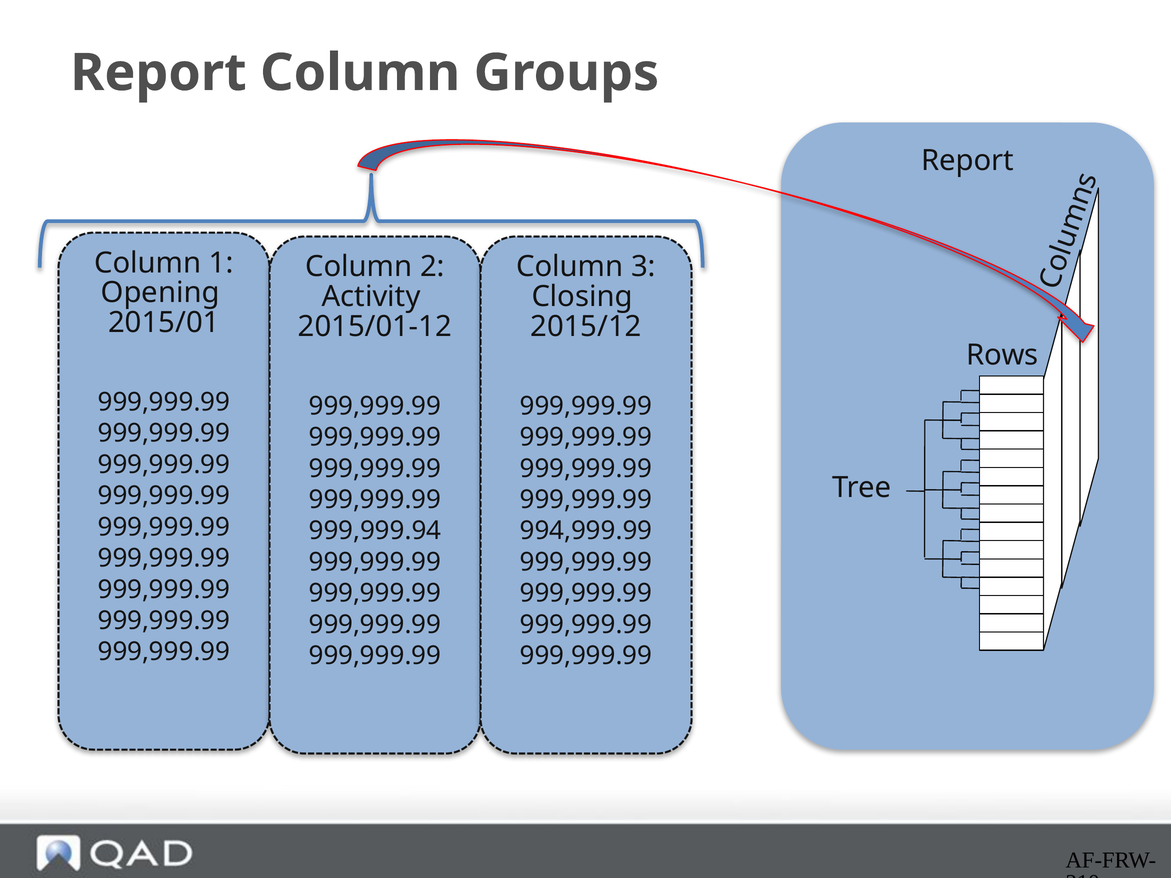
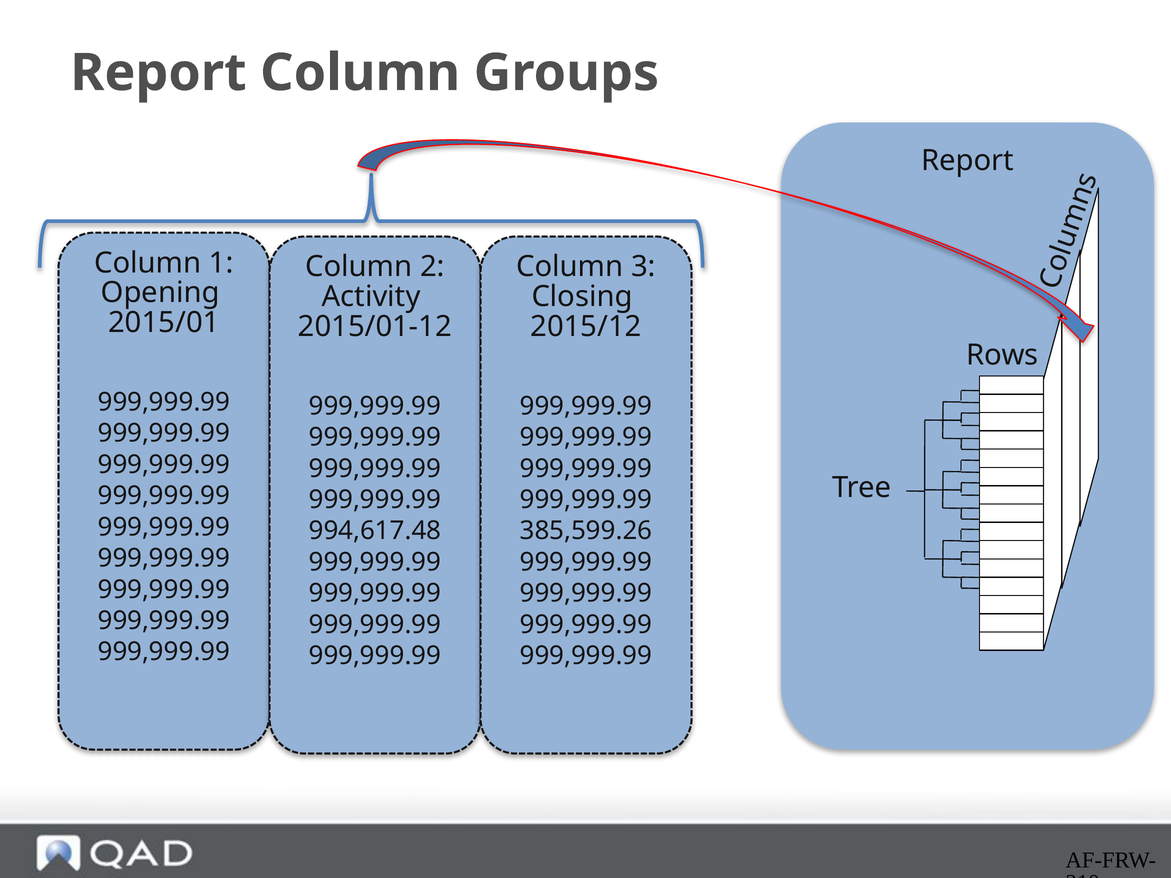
999,999.94: 999,999.94 -> 994,617.48 (375, 531)
994,999.99: 994,999.99 -> 385,599.26 (586, 531)
